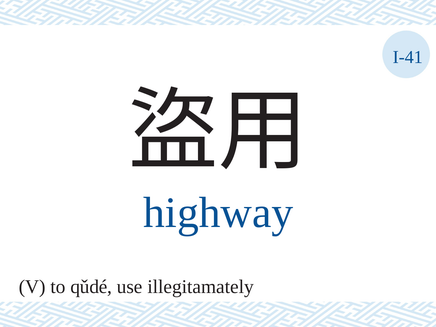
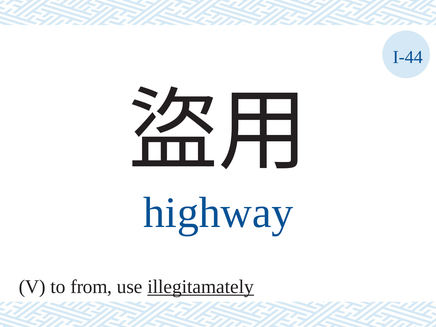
I-41: I-41 -> I-44 (408, 57)
qǔdé: qǔdé -> from (91, 287)
illegitamately underline: none -> present (201, 287)
